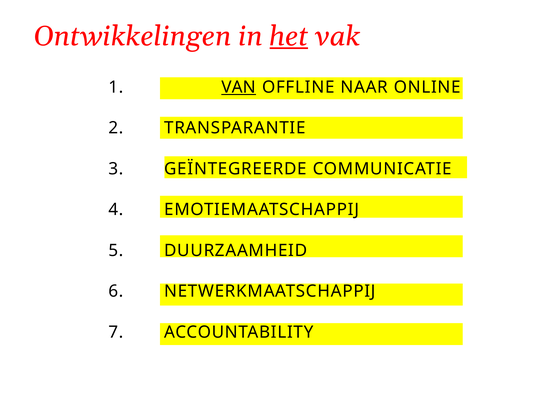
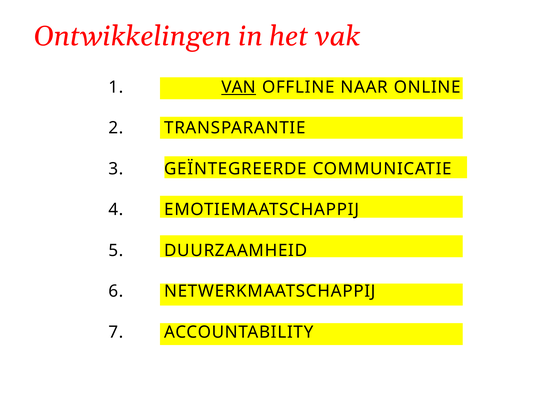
het underline: present -> none (289, 36)
